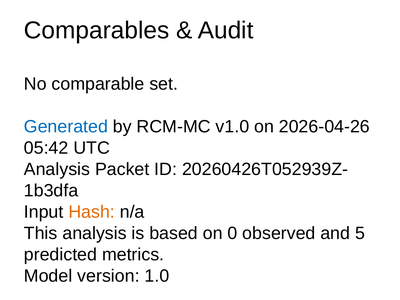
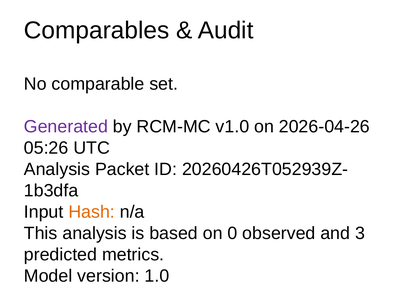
Generated colour: blue -> purple (66, 127)
05:42: 05:42 -> 05:26 (46, 148)
5: 5 -> 3 (360, 233)
